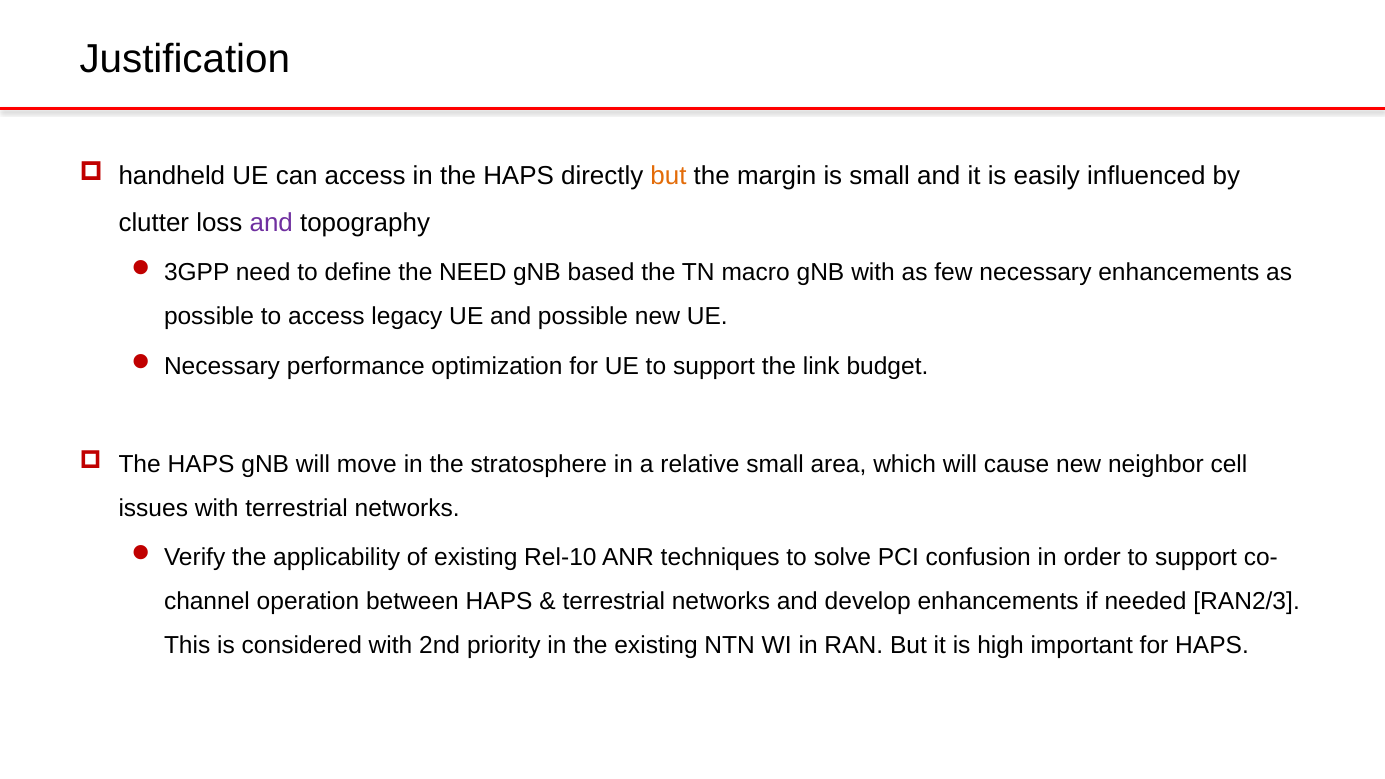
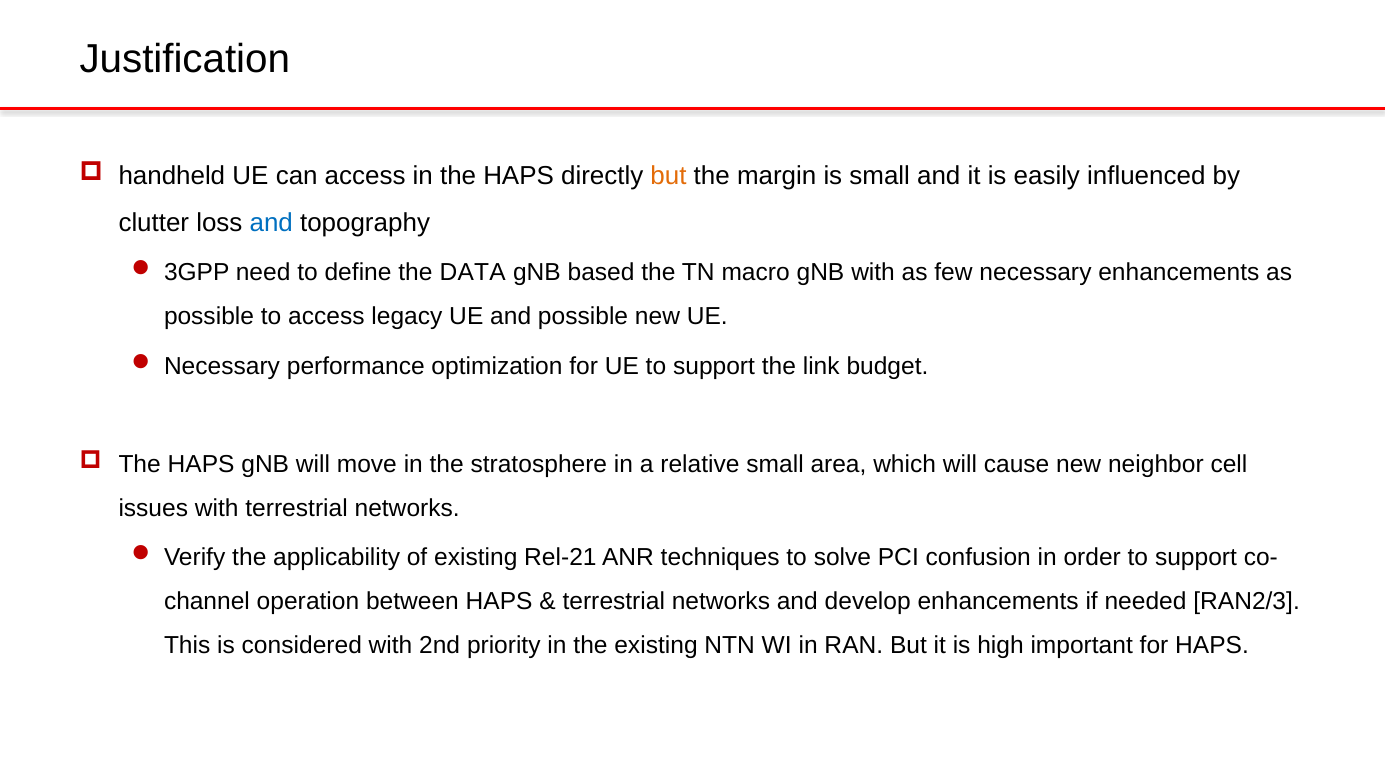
and colour: purple -> blue (271, 223)
the NEED: NEED -> DATA (473, 273)
Rel-10: Rel-10 -> Rel-21 (560, 557)
